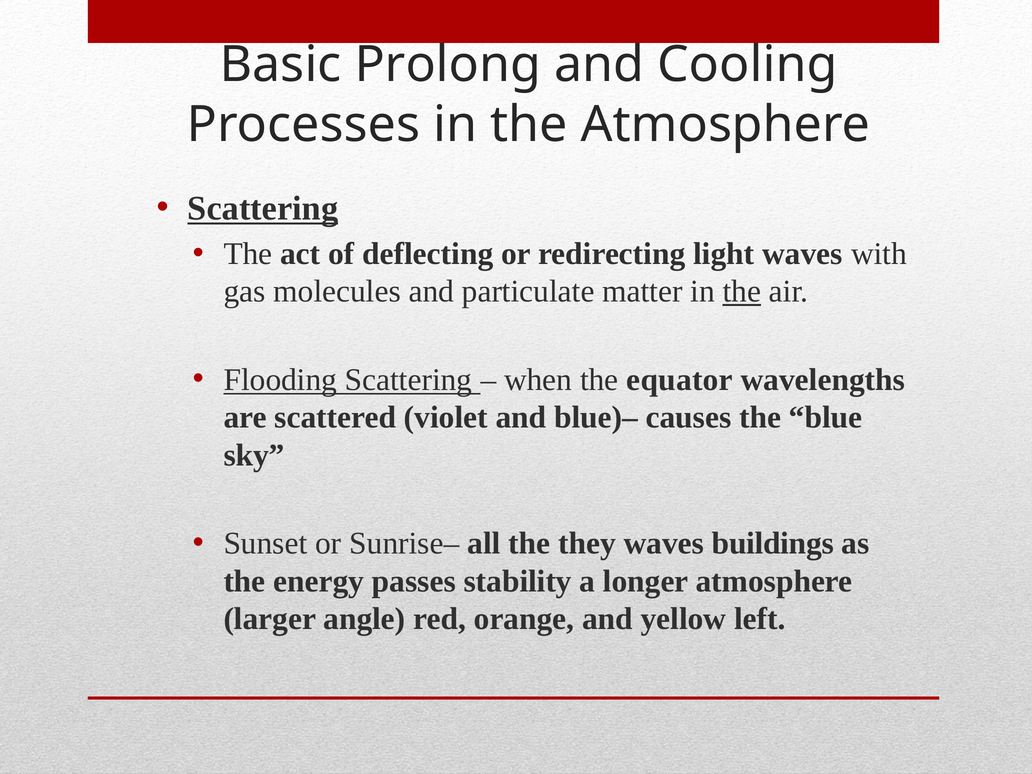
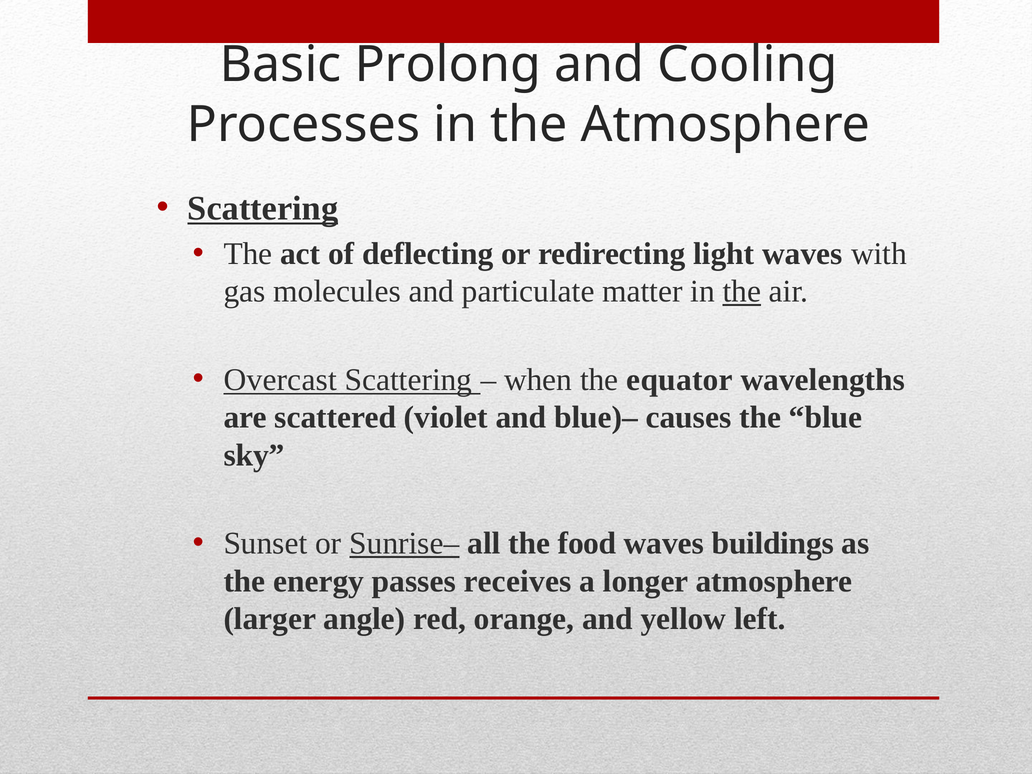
Flooding: Flooding -> Overcast (280, 380)
Sunrise– underline: none -> present (404, 543)
they: they -> food (587, 543)
stability: stability -> receives (518, 581)
